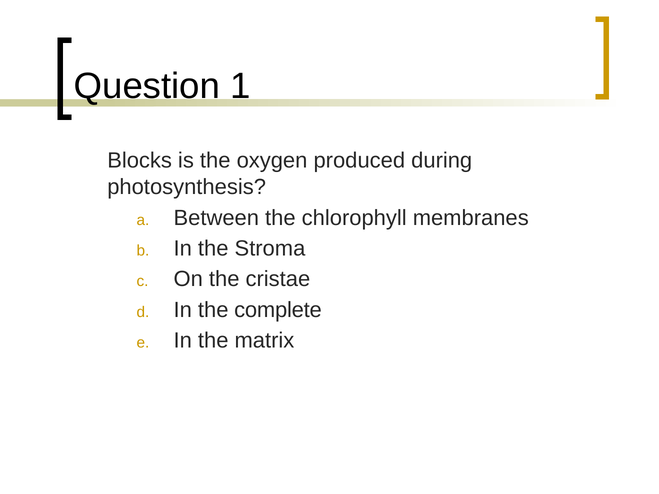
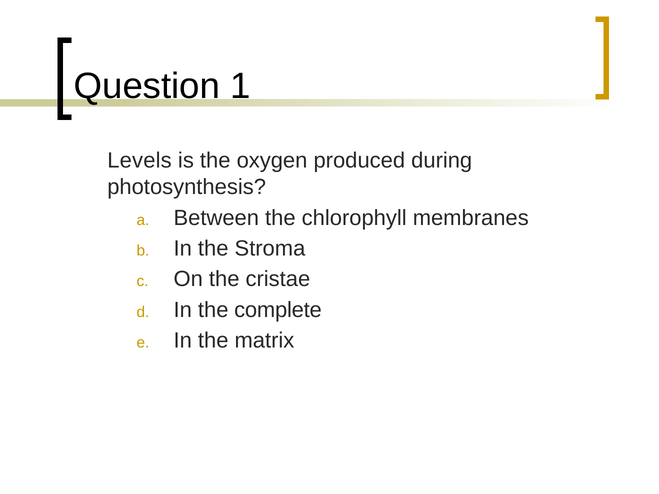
Blocks: Blocks -> Levels (139, 161)
